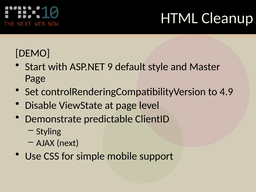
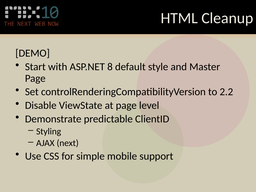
9: 9 -> 8 (110, 67)
4.9: 4.9 -> 2.2 (226, 92)
